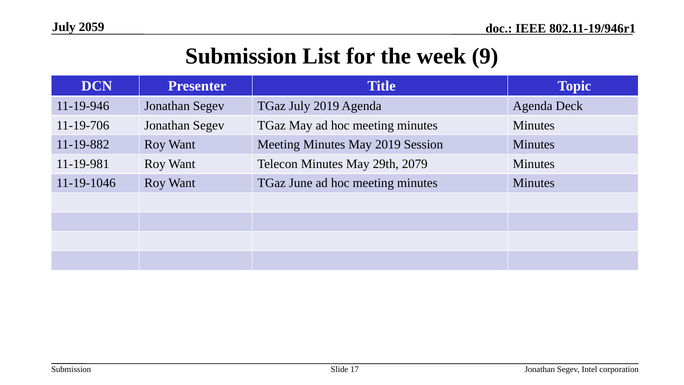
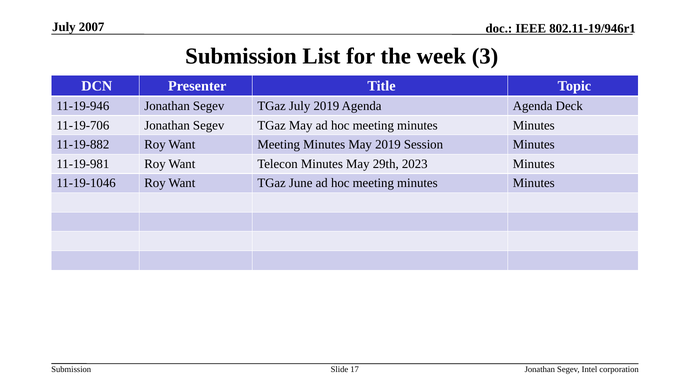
2059: 2059 -> 2007 (92, 27)
9: 9 -> 3 (485, 56)
2079: 2079 -> 2023 (415, 164)
